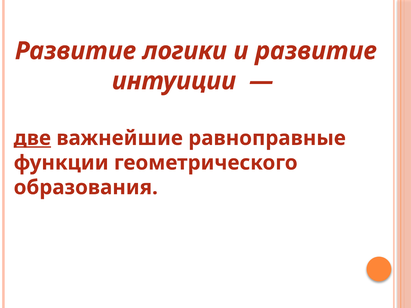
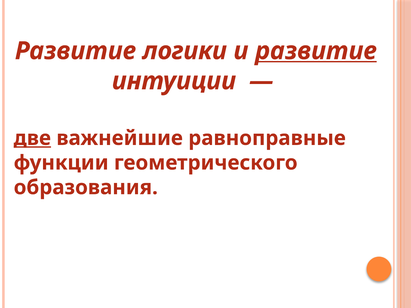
развитие underline: none -> present (316, 51)
